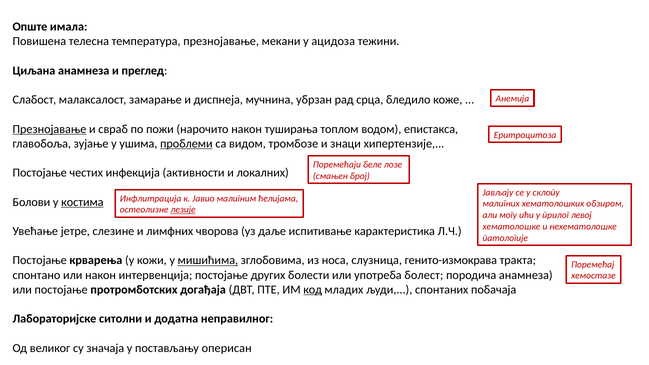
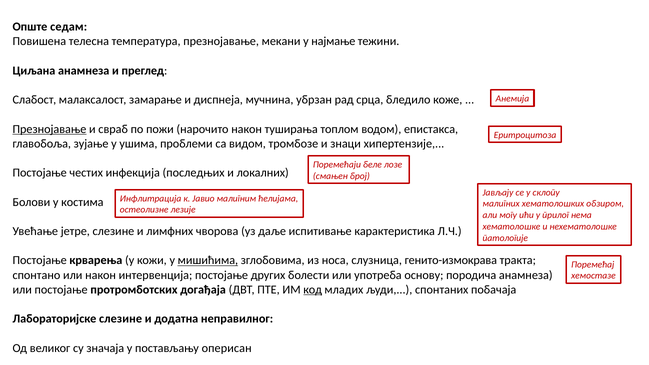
имала: имала -> седам (69, 27)
ацидоза: ацидоза -> најмање (333, 41)
проблеми underline: present -> none (186, 144)
активности: активности -> последњих (194, 173)
костима underline: present -> none (82, 202)
лезије underline: present -> none (183, 210)
левој: левој -> нема (581, 215)
болест: болест -> основу (424, 275)
Лабораторијске ситолни: ситолни -> слезине (121, 319)
